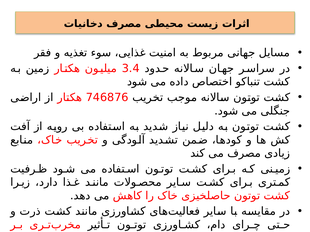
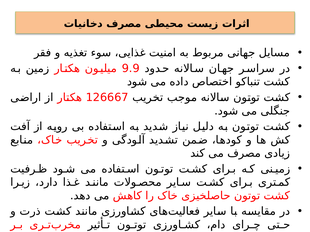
3.4: 3.4 -> 9.9 (131, 69)
746876: 746876 -> 126667 (107, 98)
